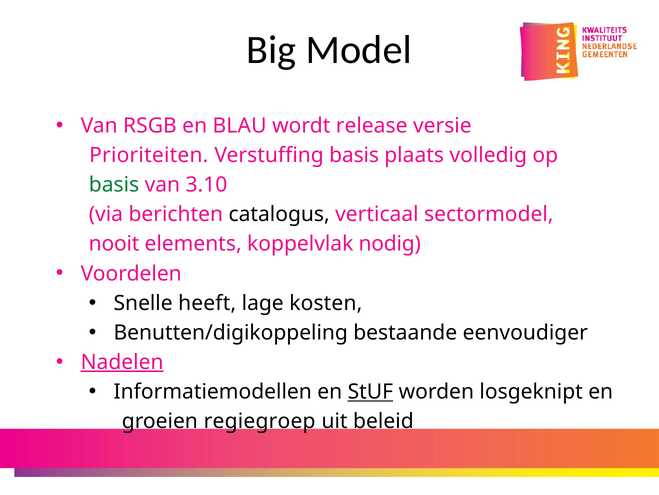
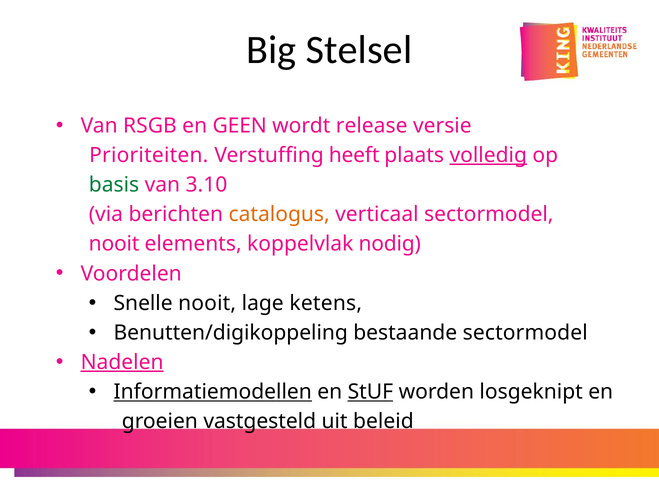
Model: Model -> Stelsel (359, 50)
BLAU: BLAU -> GEEN (240, 126)
Verstuffing basis: basis -> heeft (354, 155)
volledig underline: none -> present (488, 155)
catalogus colour: black -> orange (279, 214)
Snelle heeft: heeft -> nooit (207, 303)
kosten: kosten -> ketens (326, 303)
bestaande eenvoudiger: eenvoudiger -> sectormodel (525, 332)
Informatiemodellen underline: none -> present (213, 391)
regiegroep: regiegroep -> vastgesteld (260, 421)
